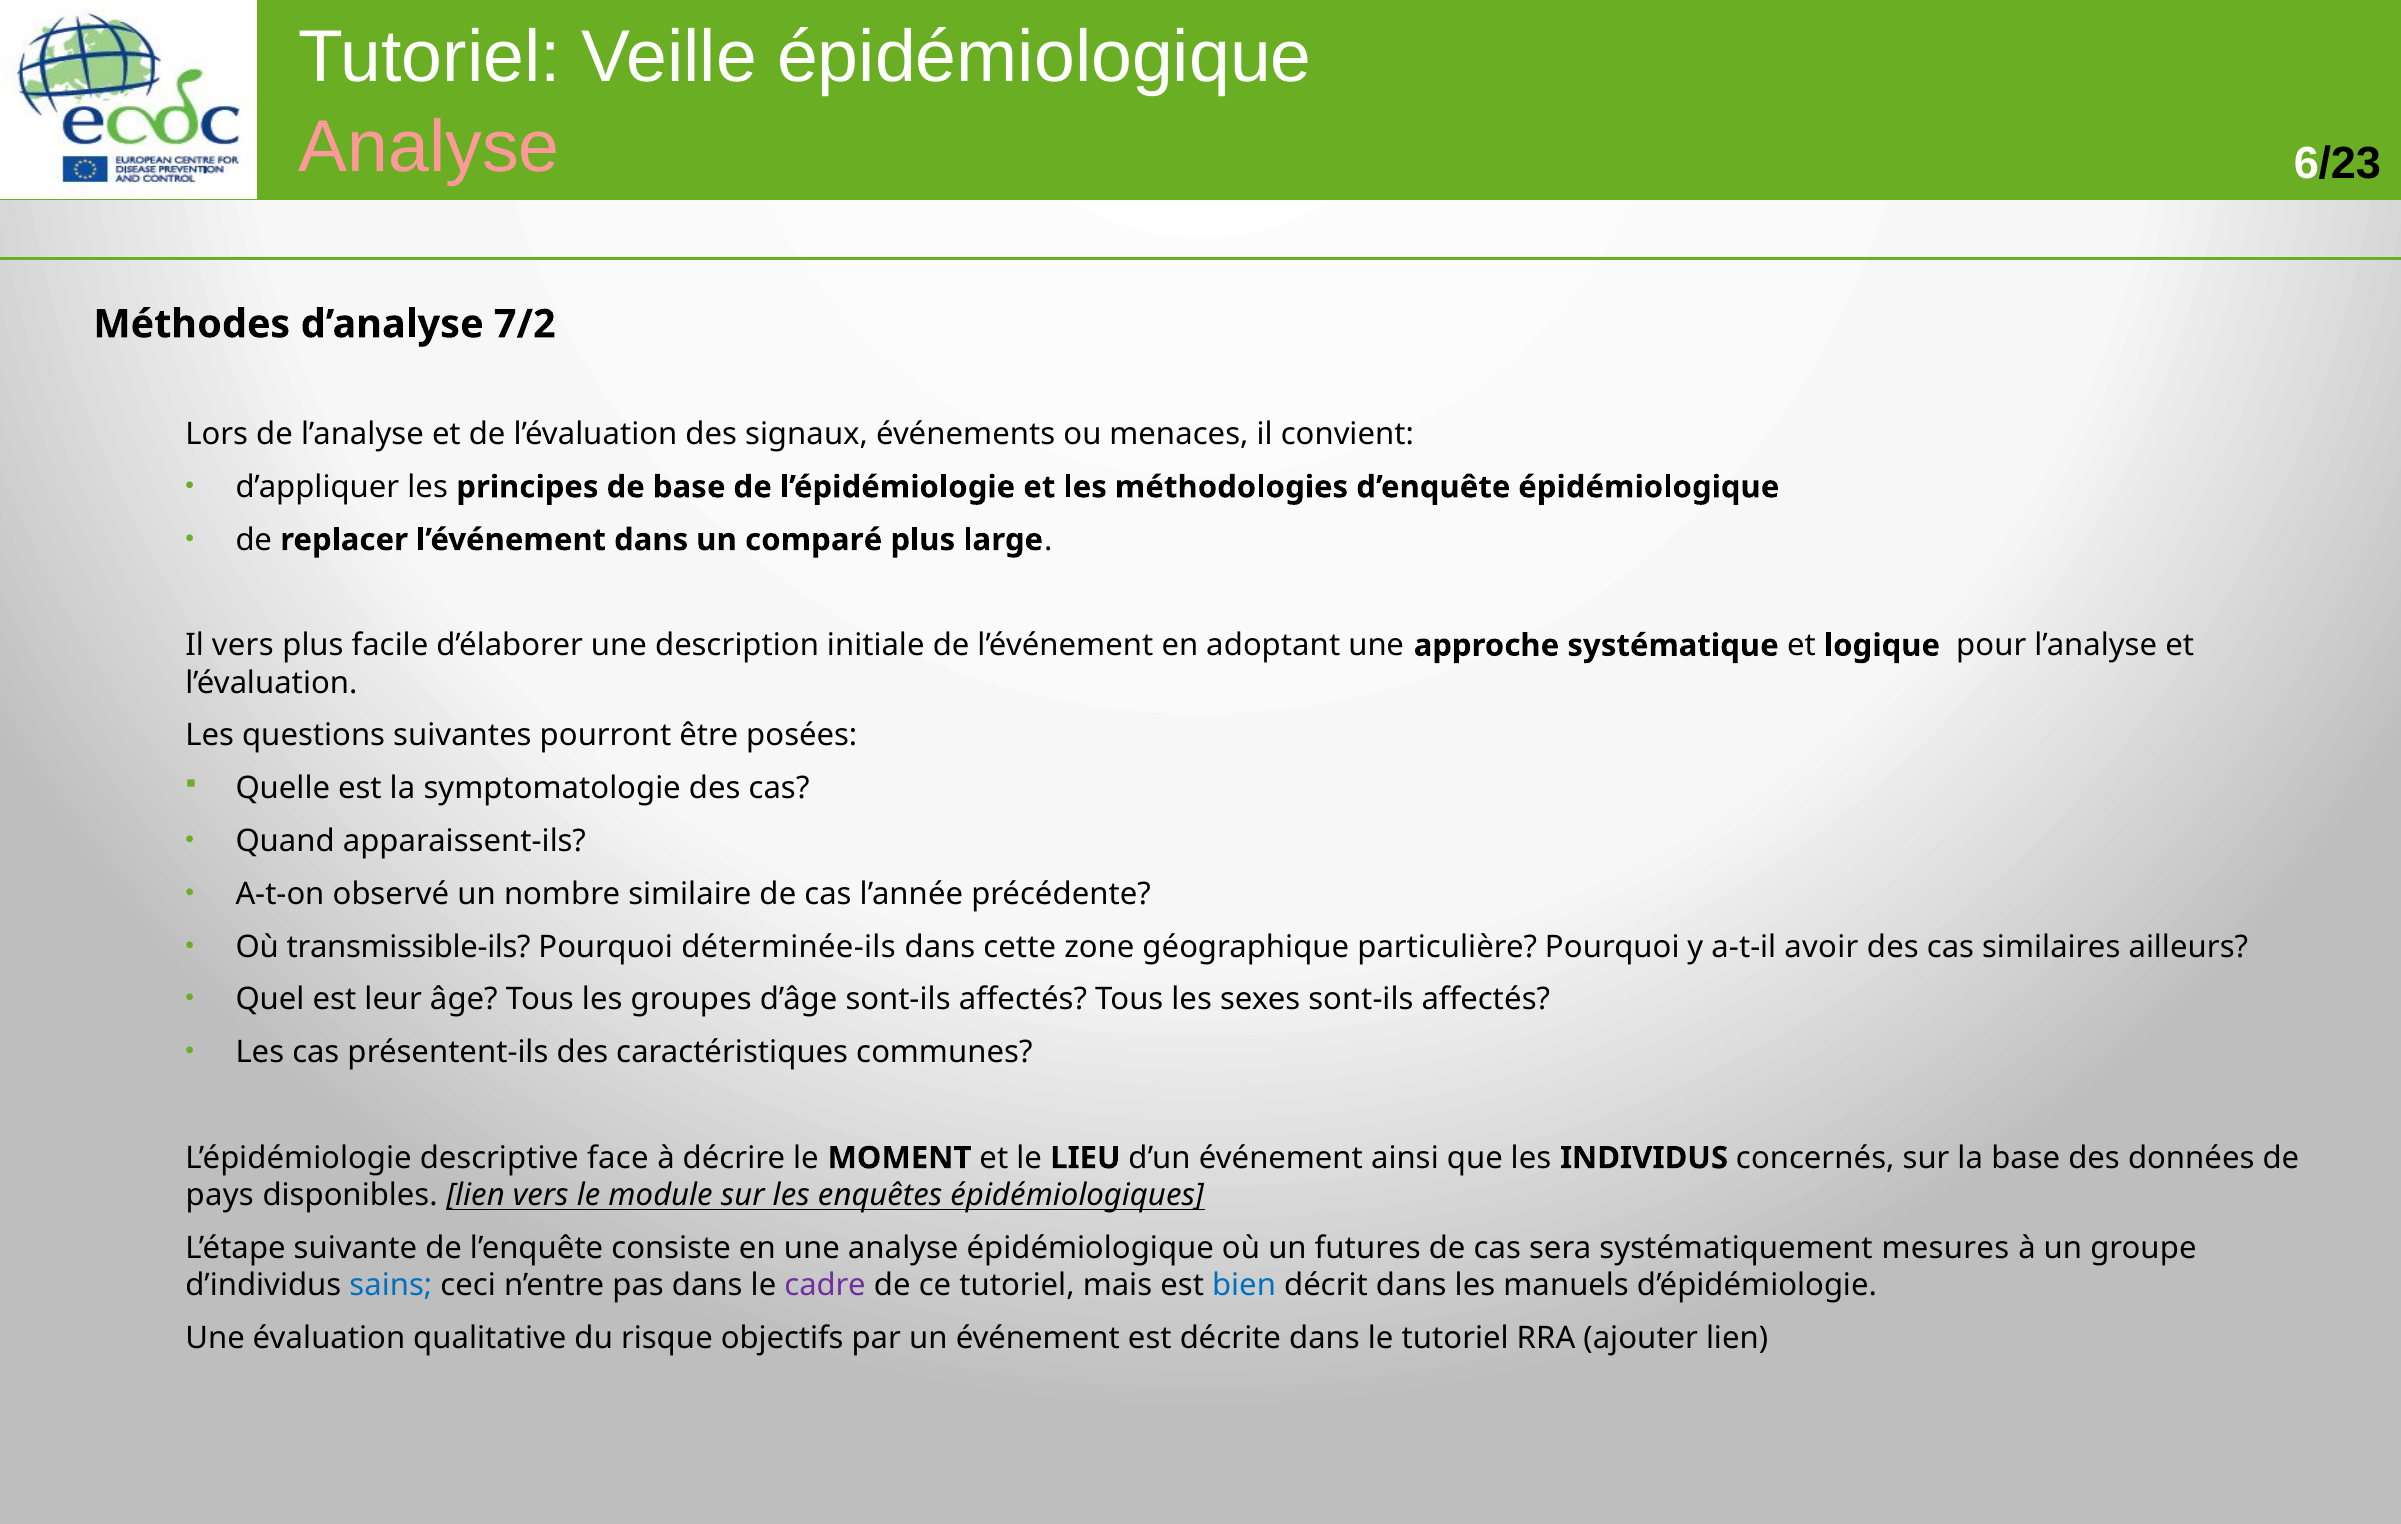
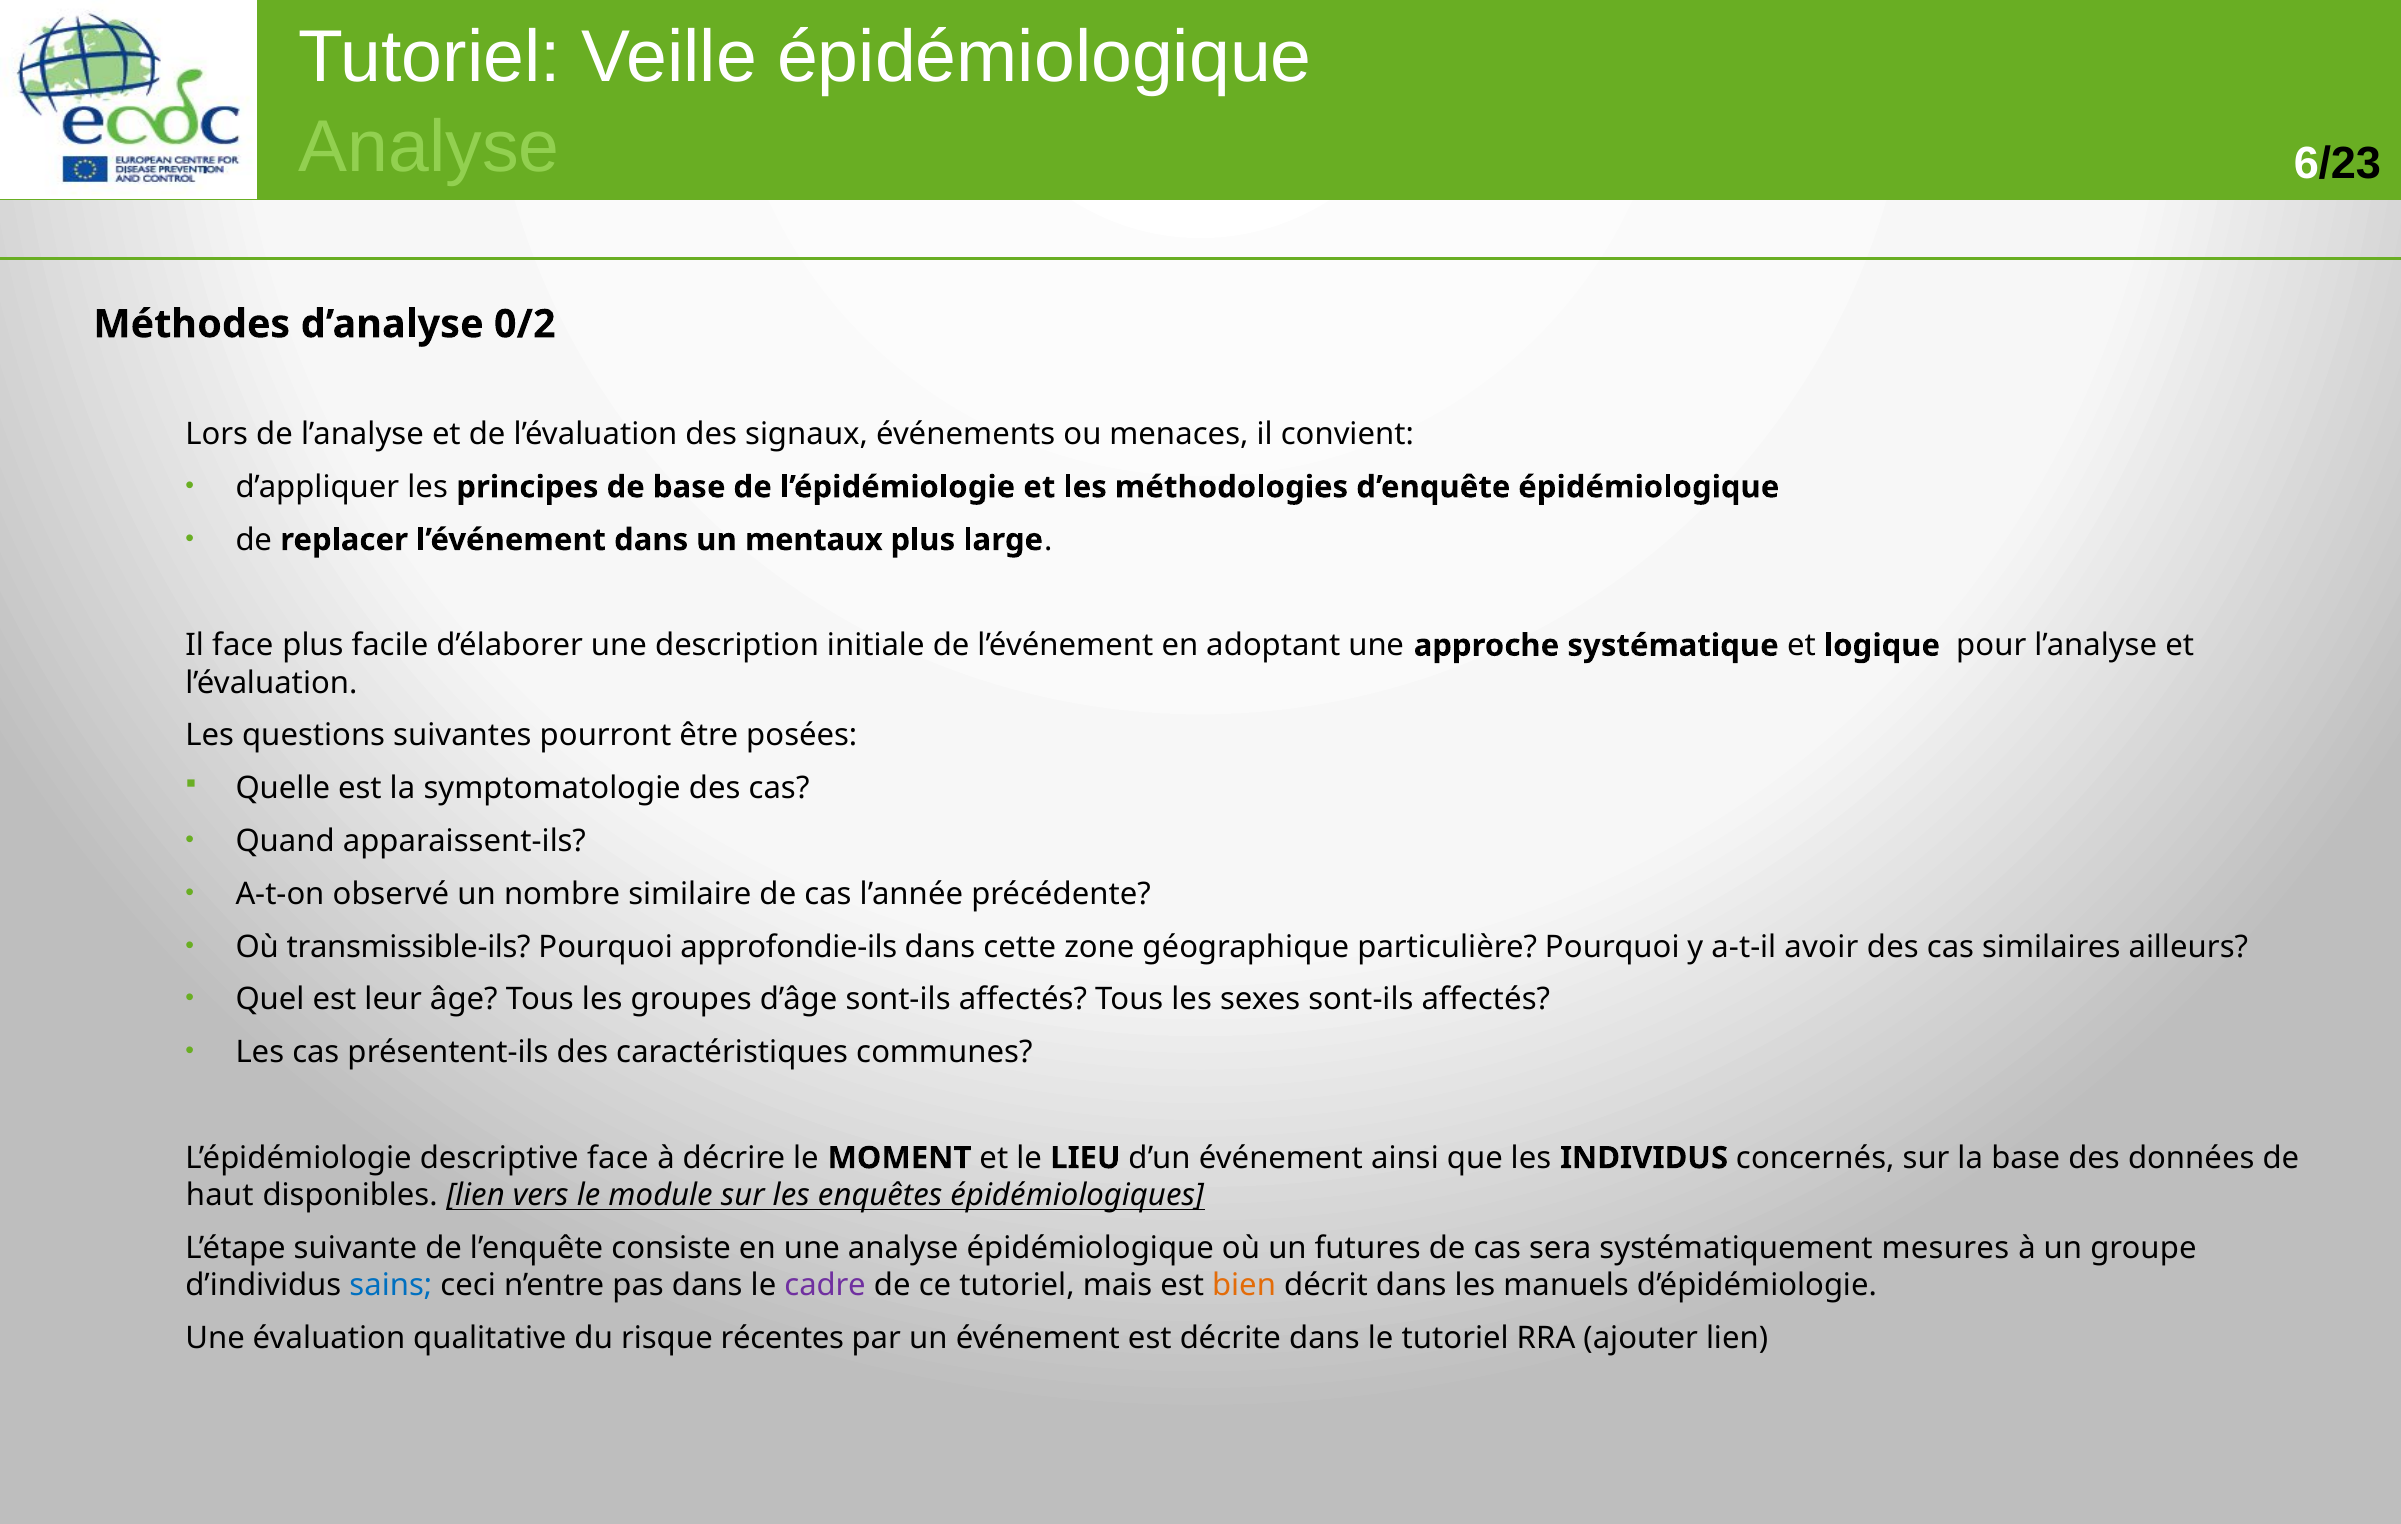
Analyse colour: pink -> light green (429, 147)
7/2: 7/2 -> 0/2 (525, 324)
comparé: comparé -> mentaux (814, 540)
Il vers: vers -> face (243, 646)
déterminée-ils: déterminée-ils -> approfondie-ils (789, 947)
pays: pays -> haut (220, 1196)
bien colour: blue -> orange (1244, 1286)
objectifs: objectifs -> récentes (782, 1339)
